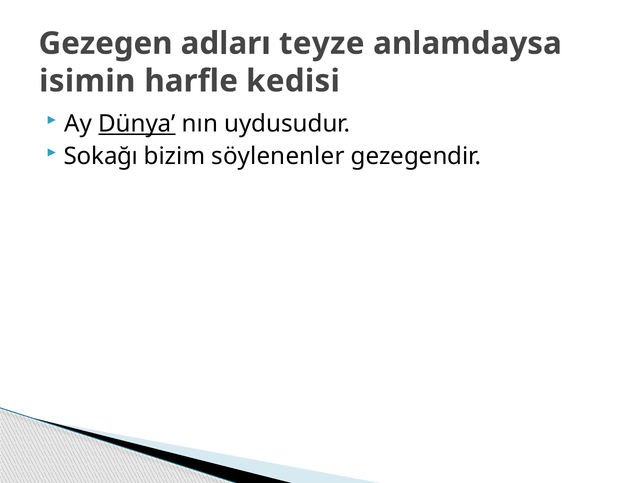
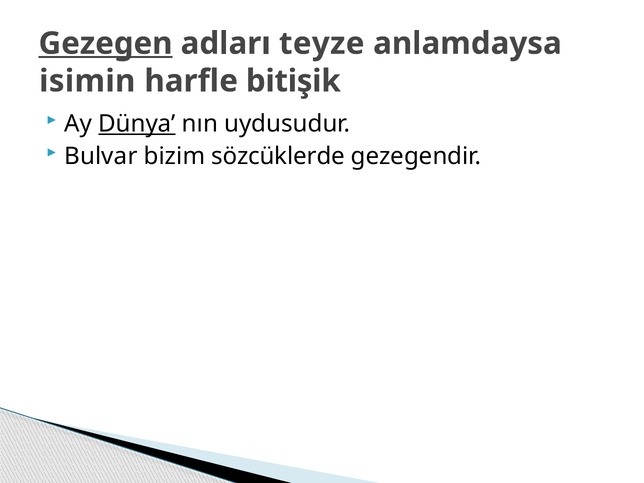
Gezegen underline: none -> present (106, 43)
kedisi: kedisi -> bitişik (293, 81)
Sokağı: Sokağı -> Bulvar (101, 156)
söylenenler: söylenenler -> sözcüklerde (278, 156)
